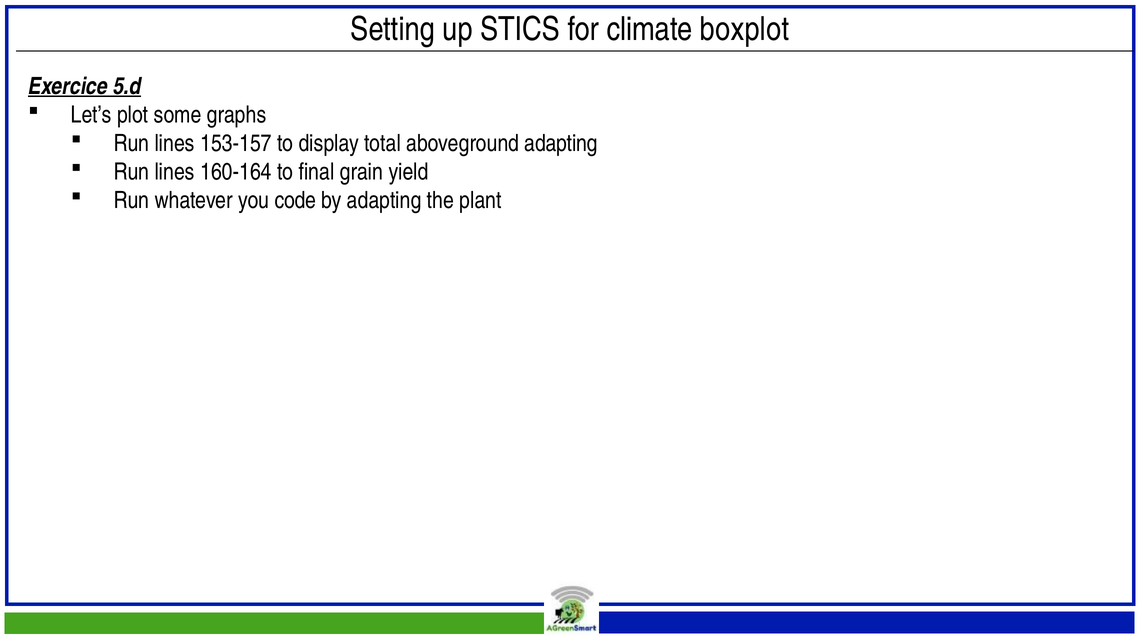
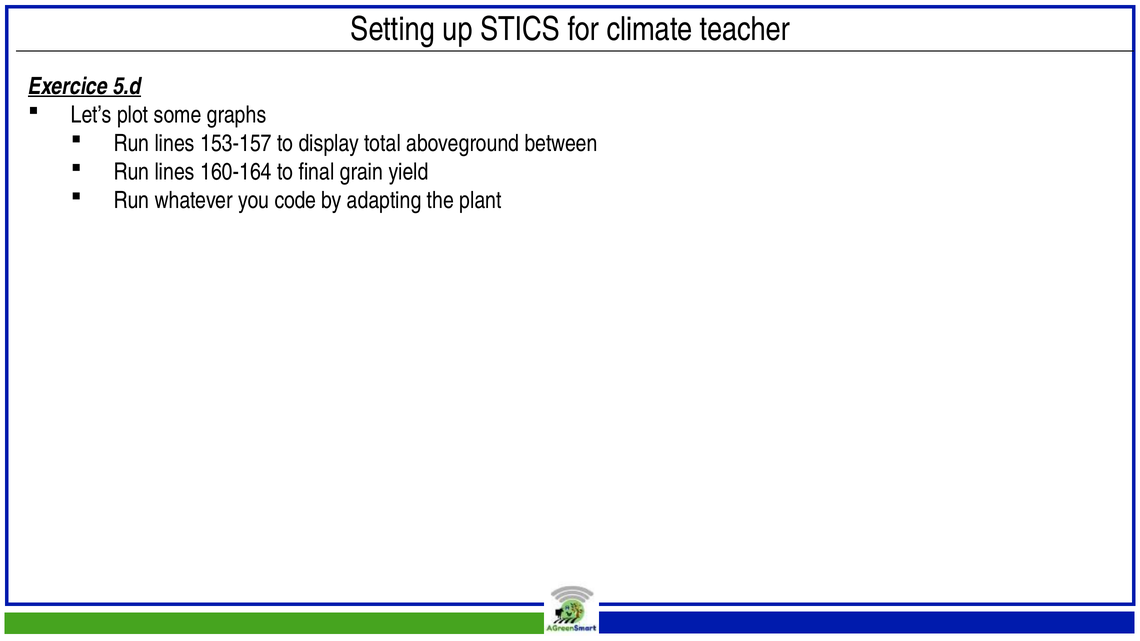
boxplot: boxplot -> teacher (745, 29)
aboveground adapting: adapting -> between (561, 144)
